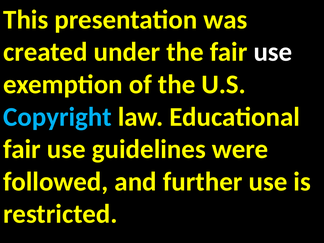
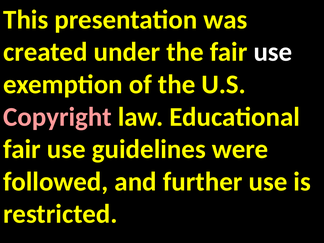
Copyright colour: light blue -> pink (57, 117)
